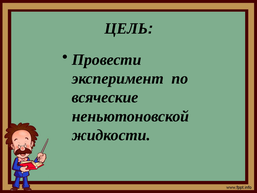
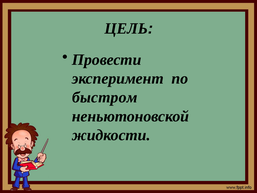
всяческие: всяческие -> быстром (105, 97)
